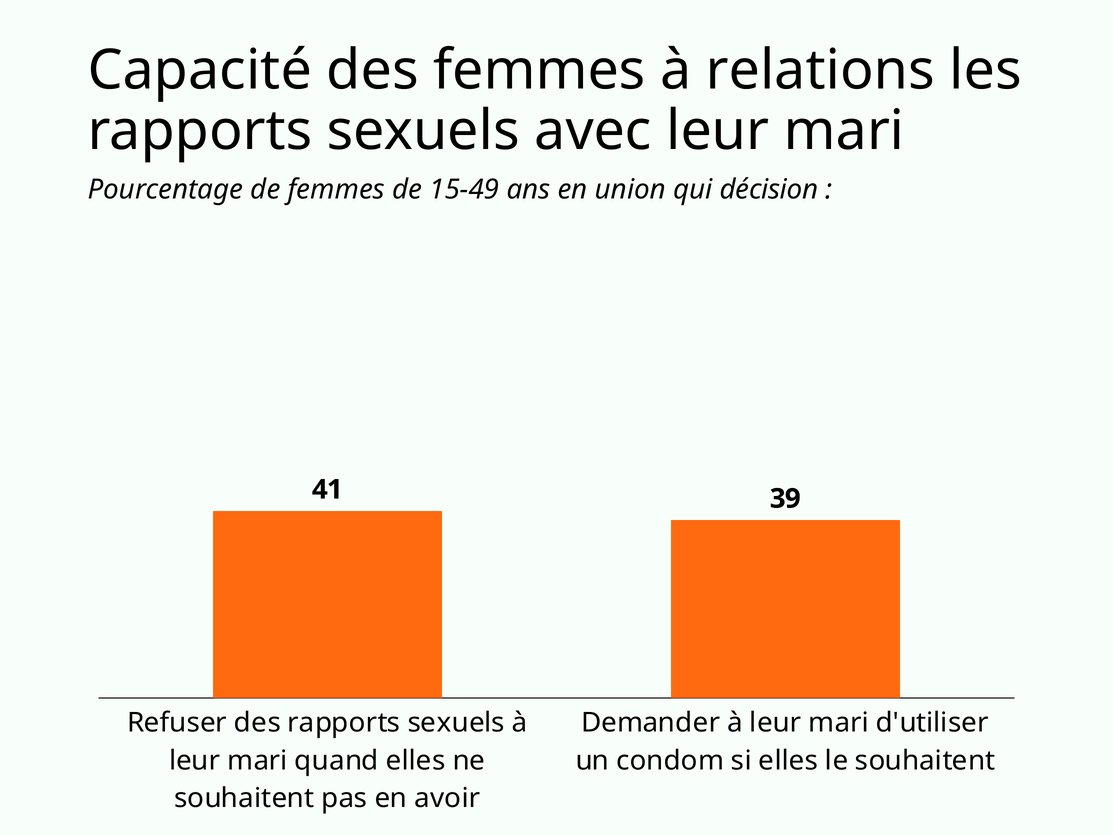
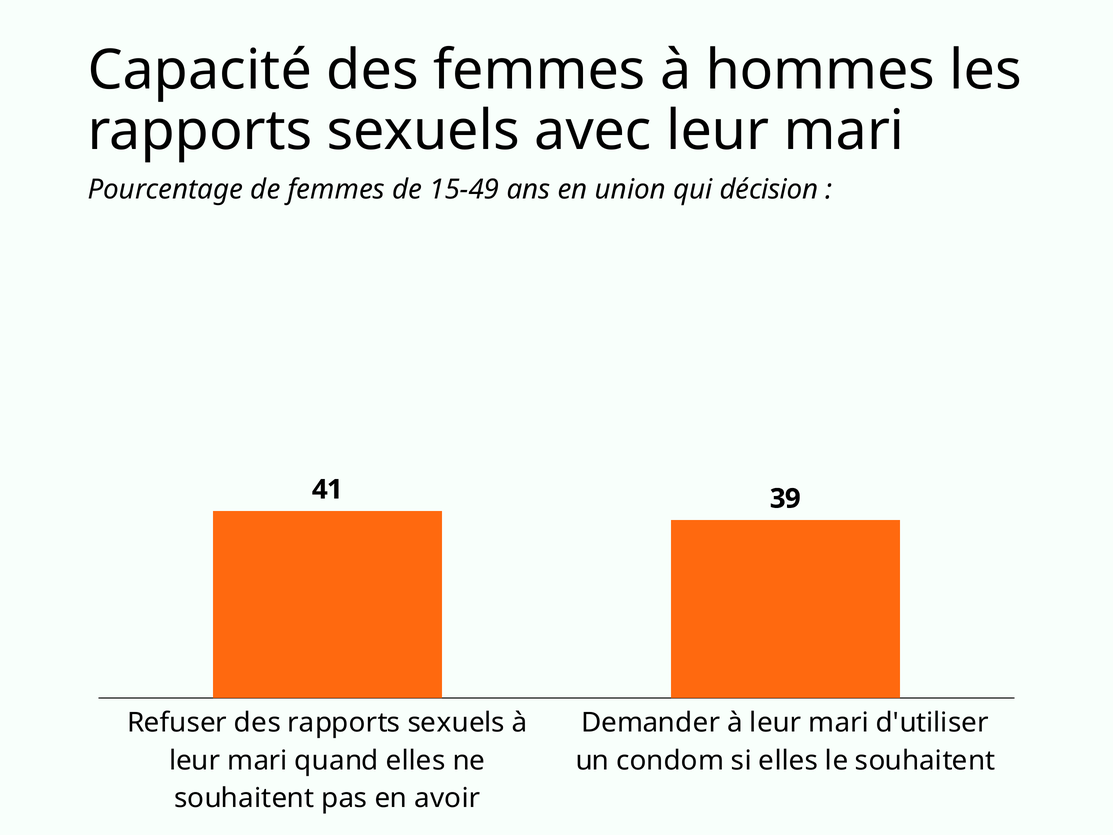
relations: relations -> hommes (820, 71)
